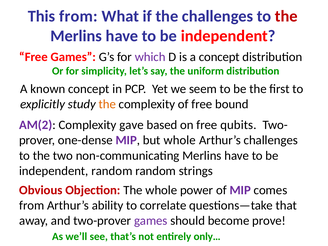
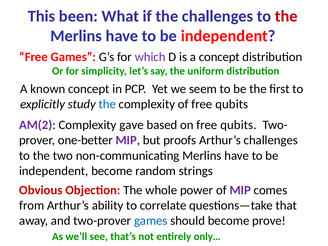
This from: from -> been (78, 16)
the colour: orange -> blue (107, 104)
of free bound: bound -> qubits (232, 104)
one-dense: one-dense -> one-better (85, 140)
but whole: whole -> proofs (180, 140)
independent random: random -> become (112, 171)
games colour: purple -> blue (151, 221)
